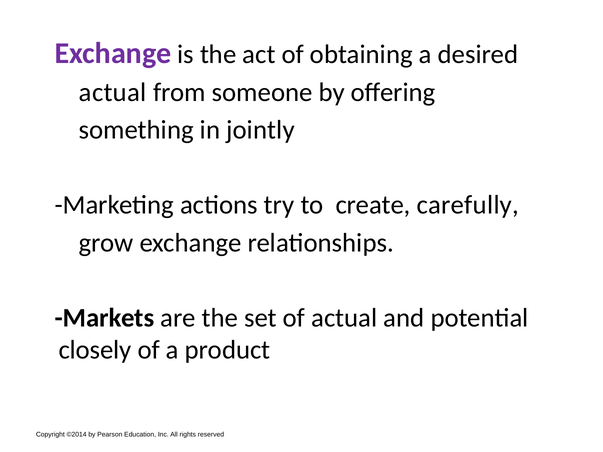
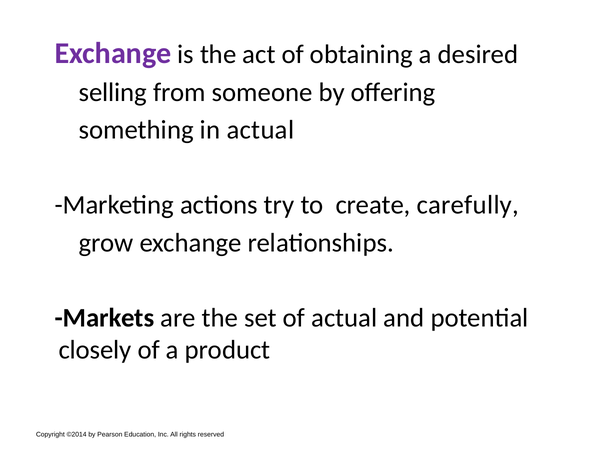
actual: actual -> selling (113, 93)
in jointly: jointly -> actual (260, 130)
